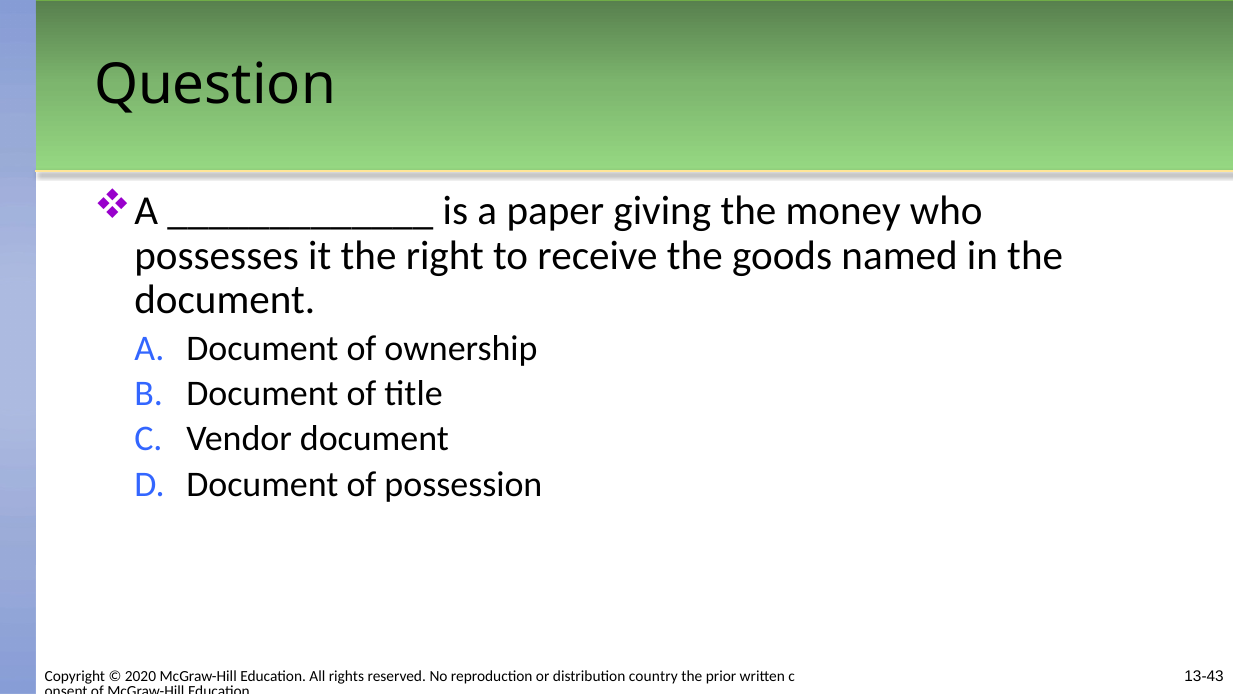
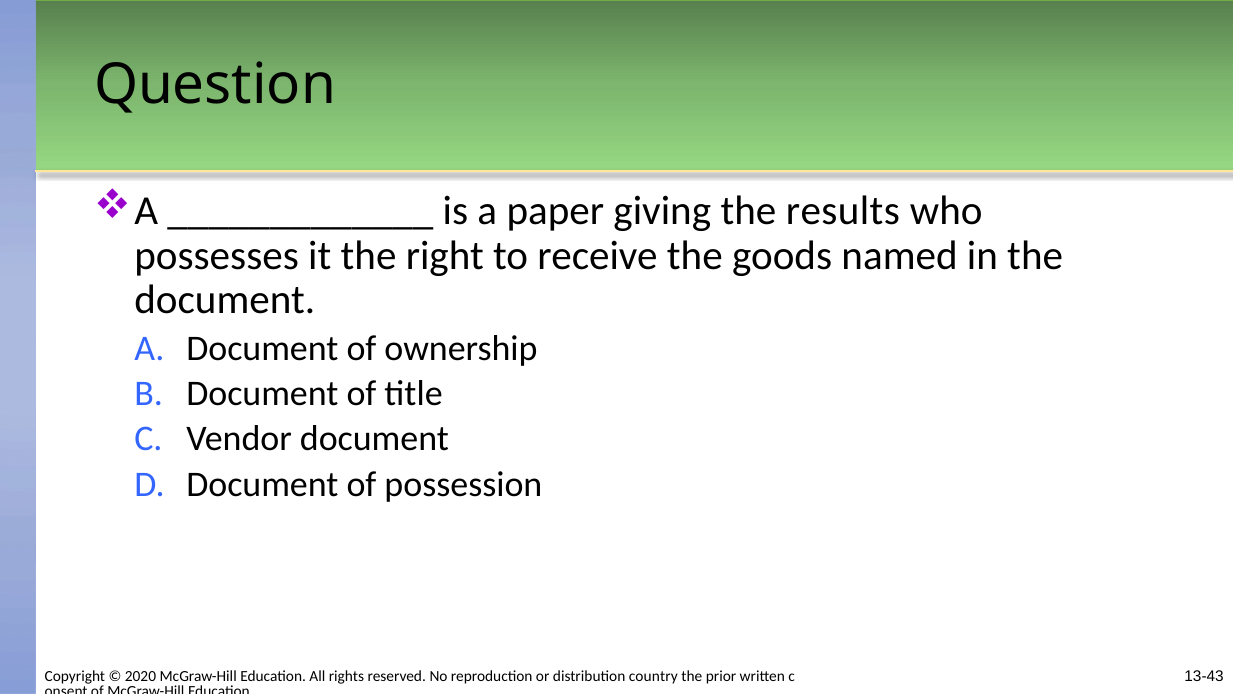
money: money -> results (843, 211)
